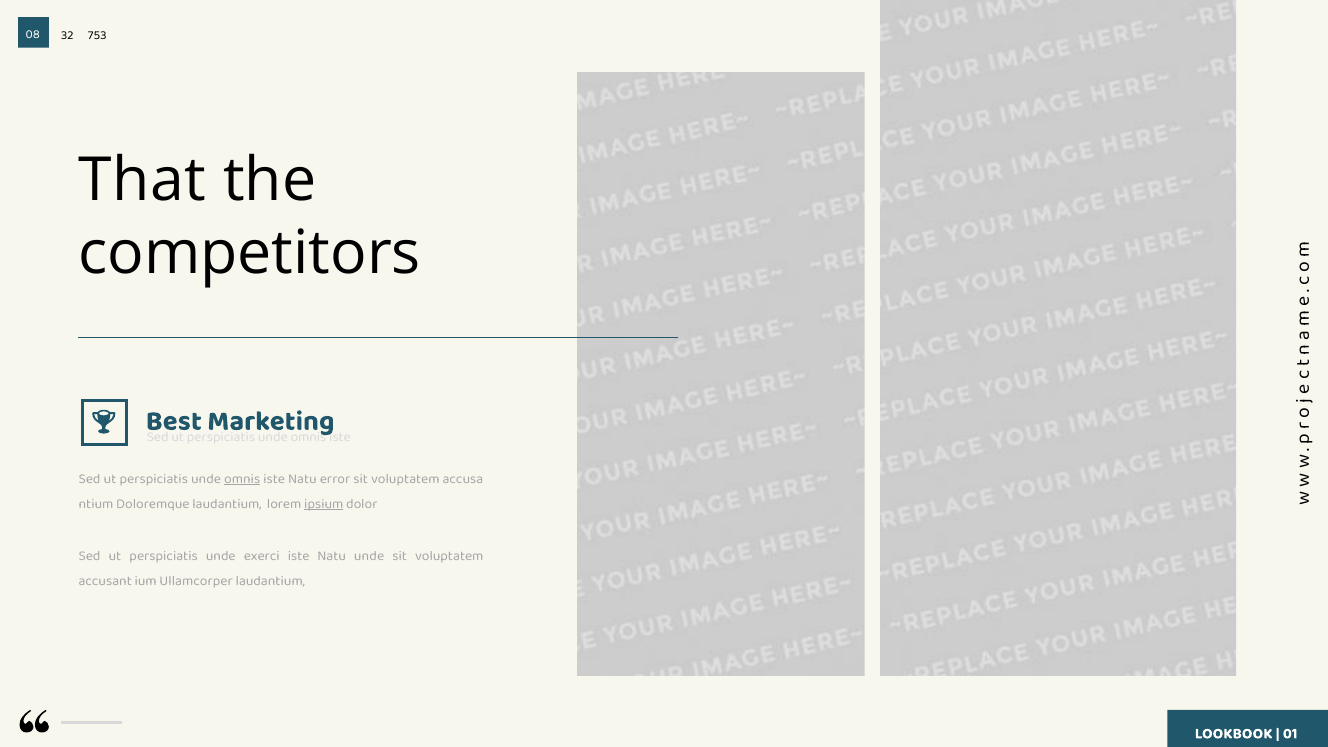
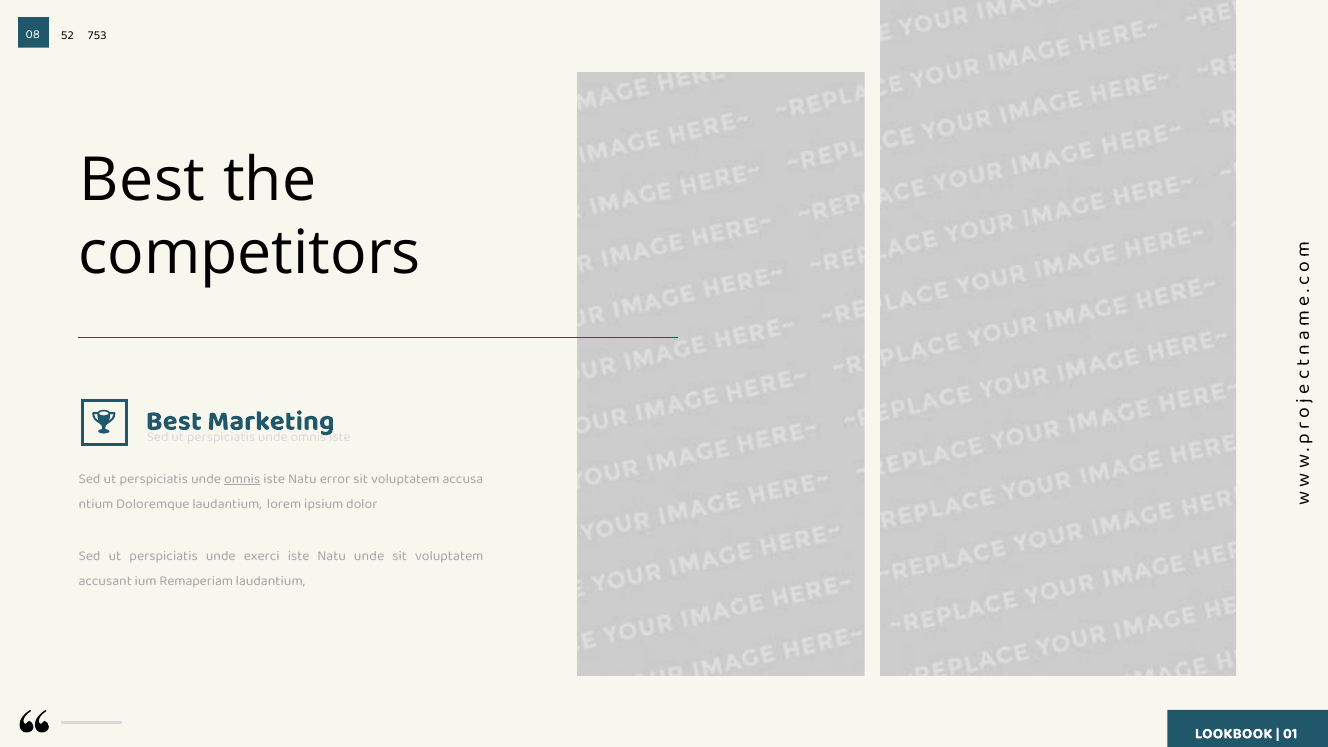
32: 32 -> 52 (67, 35)
That: That -> Best (143, 181)
ipsium underline: present -> none (324, 504)
Ullamcorper: Ullamcorper -> Remaperiam (196, 581)
